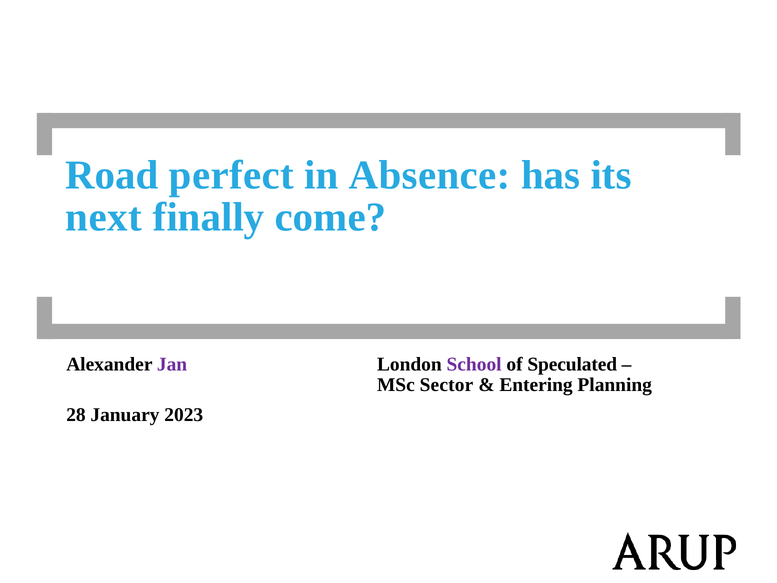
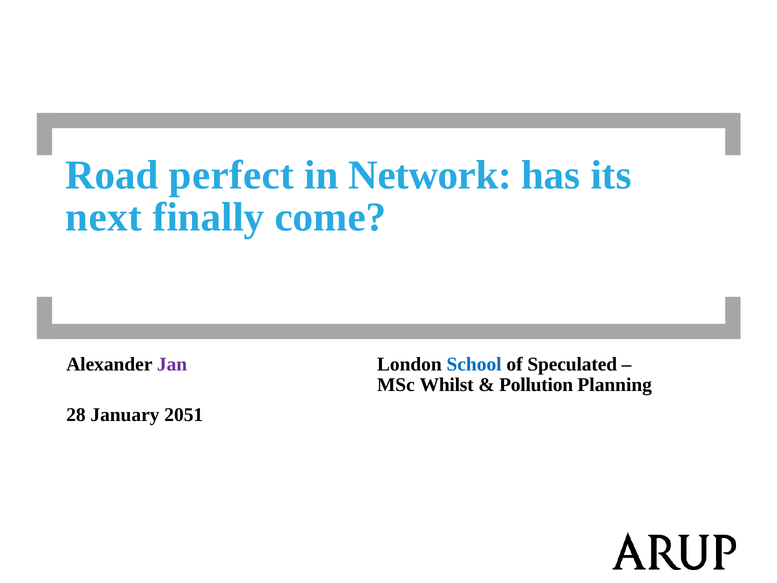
Absence: Absence -> Network (430, 175)
School colour: purple -> blue (474, 364)
Sector: Sector -> Whilst (447, 385)
Entering: Entering -> Pollution (536, 385)
2023: 2023 -> 2051 (184, 415)
